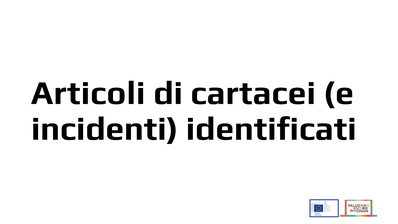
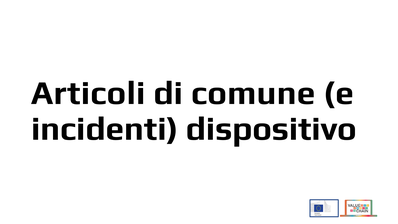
cartacei: cartacei -> comune (253, 93)
identificati: identificati -> dispositivo (271, 129)
